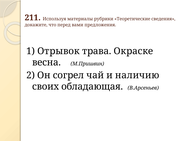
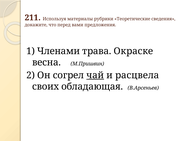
Отрывок: Отрывок -> Членами (59, 51)
чай underline: none -> present (95, 75)
наличию: наличию -> расцвела (137, 75)
